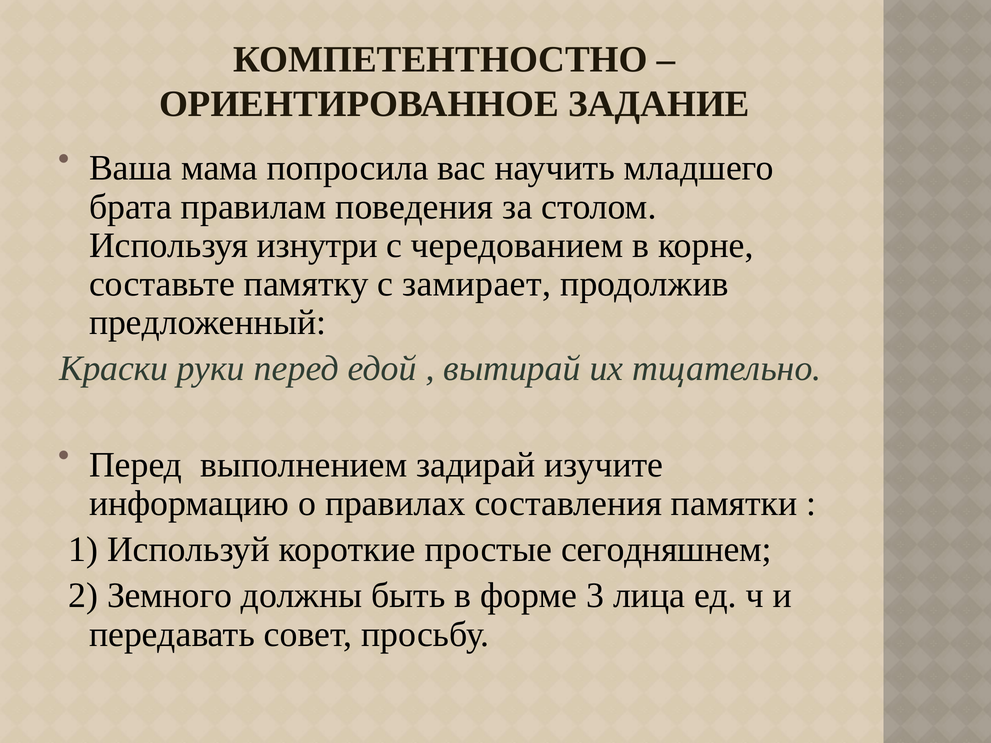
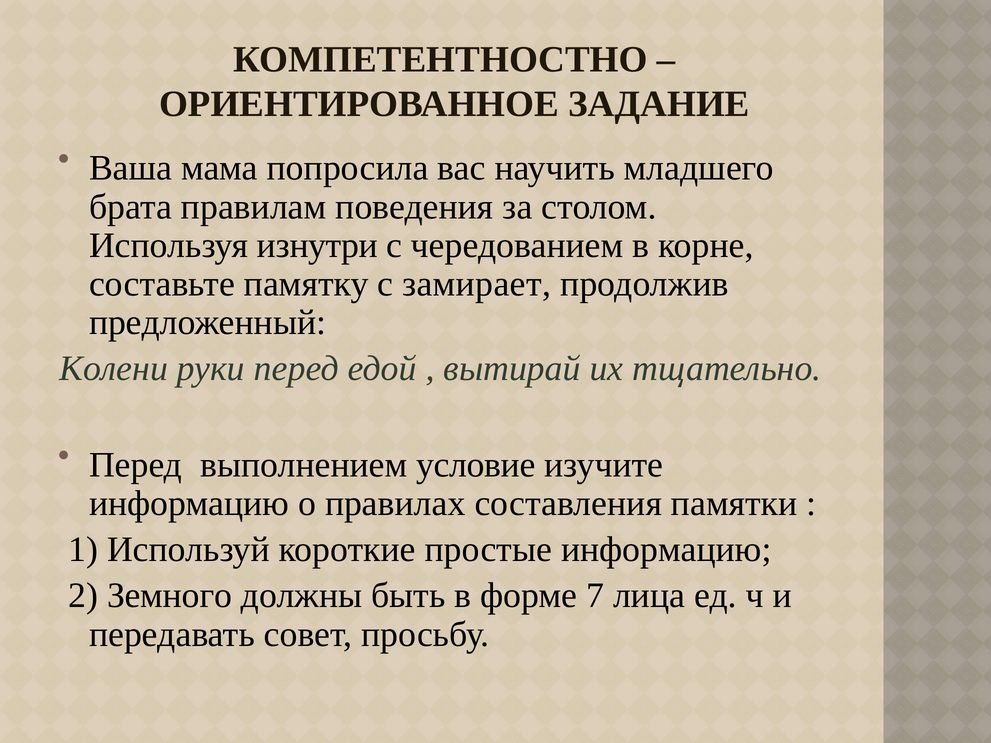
Краски: Краски -> Колени (114, 369)
задирай: задирай -> условие (476, 465)
простые сегодняшнем: сегодняшнем -> информацию (666, 550)
3: 3 -> 7 (595, 596)
